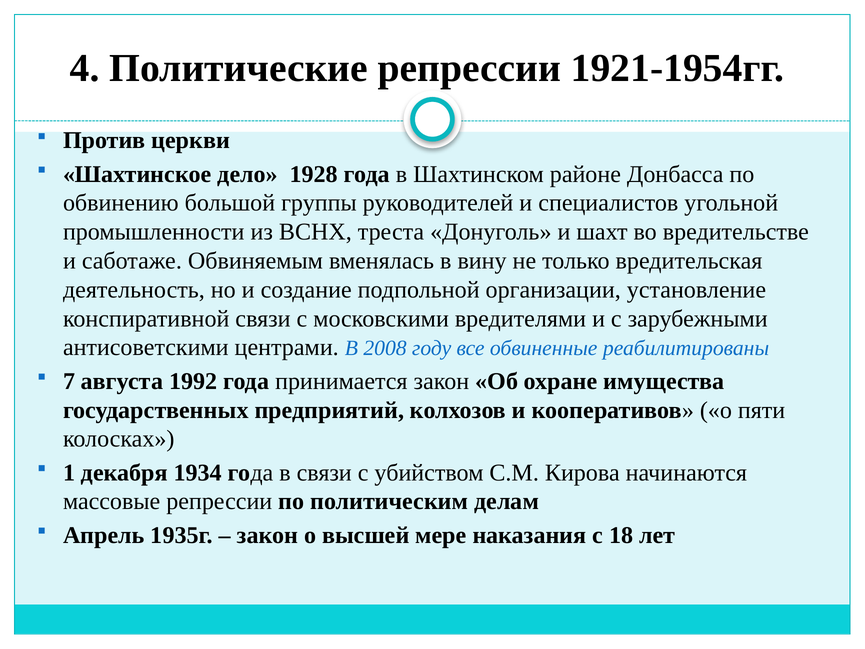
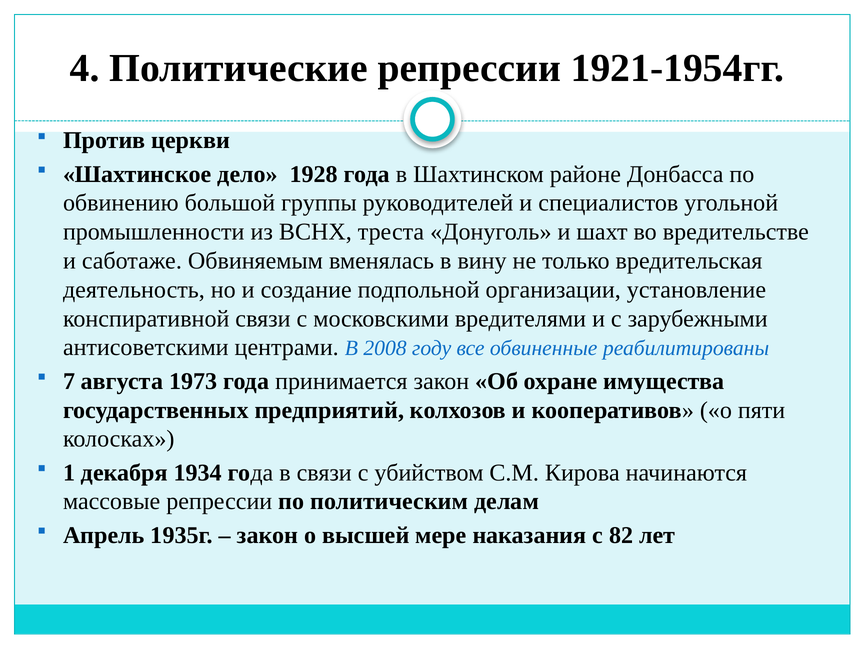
1992: 1992 -> 1973 (193, 381)
18: 18 -> 82 (621, 535)
